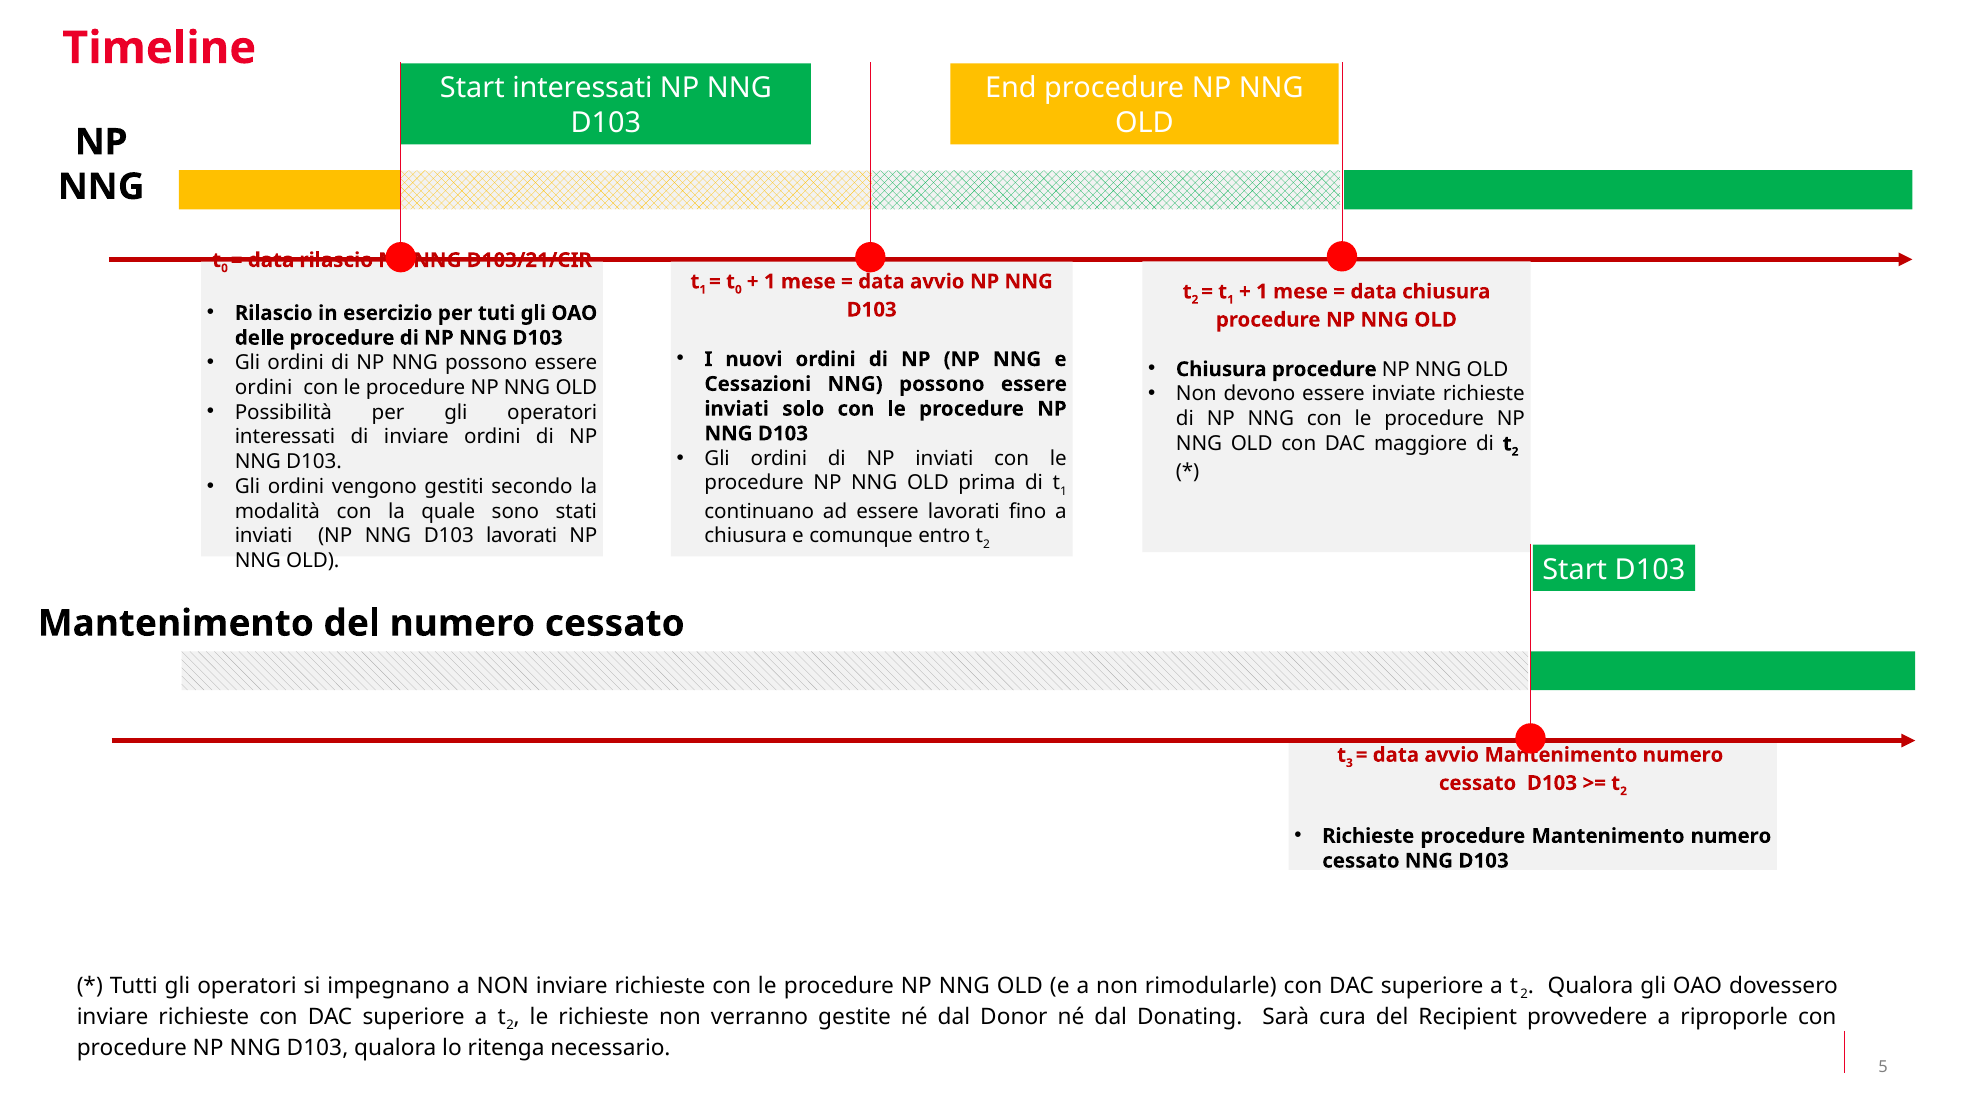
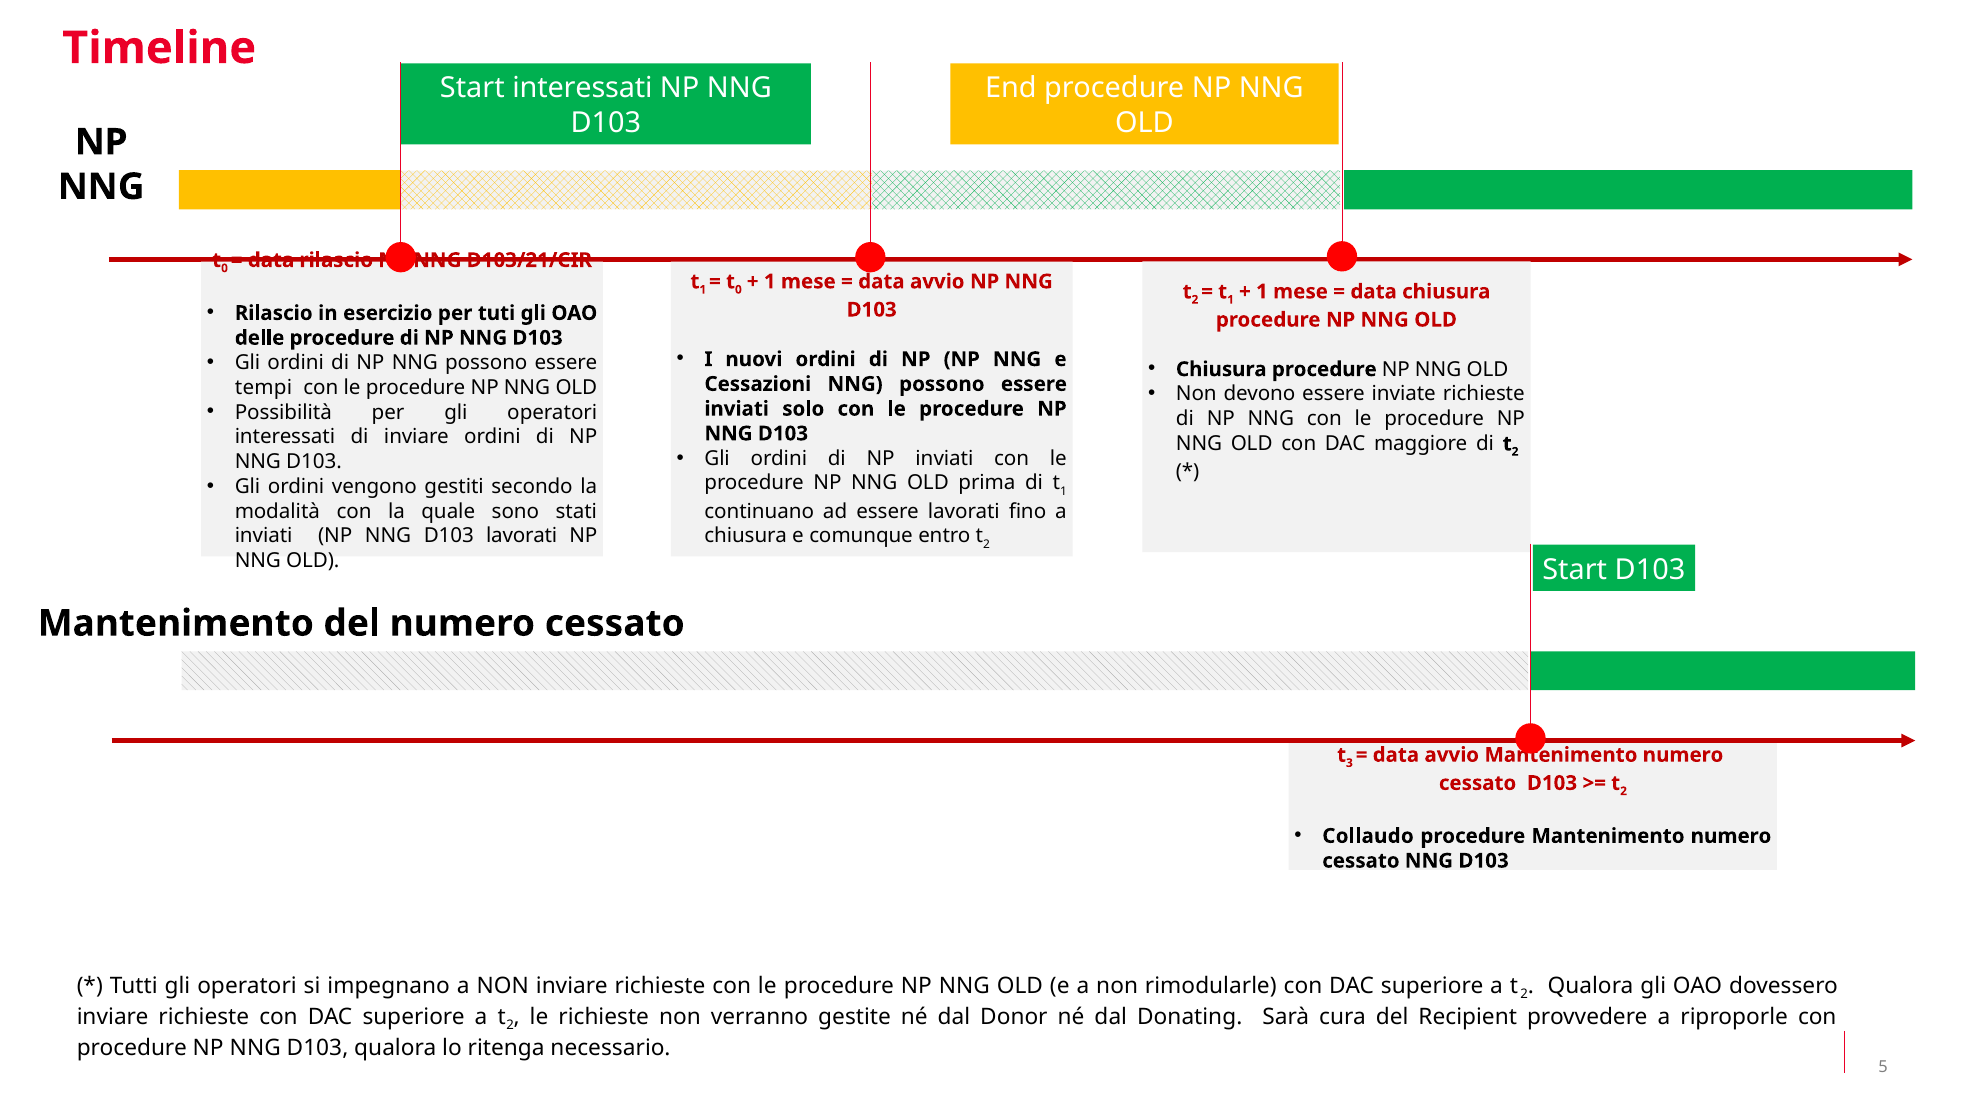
ordini: ordini -> tempi (264, 387)
Richieste: Richieste -> Collaudo (1368, 836)
